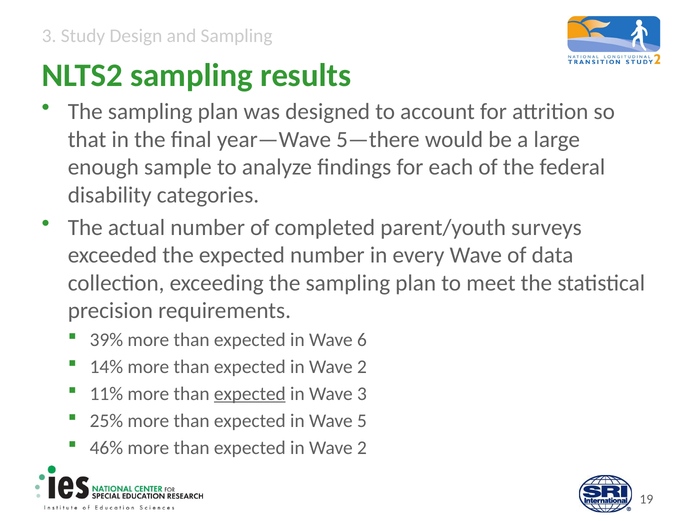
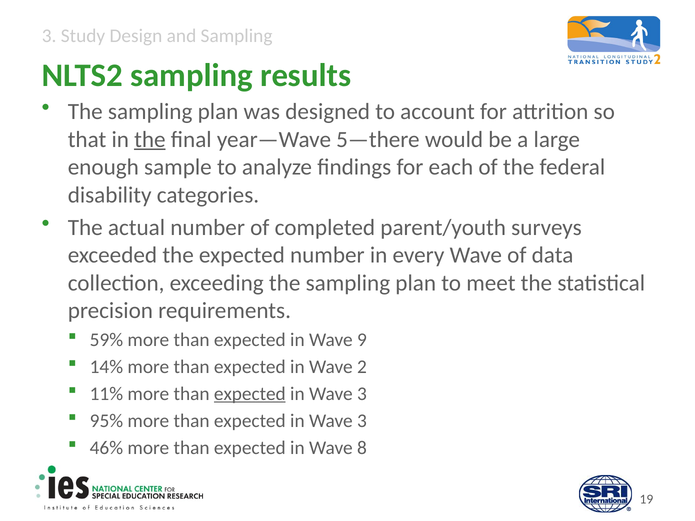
the underline: none -> present (150, 139)
39%: 39% -> 59% (106, 340)
6: 6 -> 9 (362, 340)
25%: 25% -> 95% (106, 421)
5: 5 -> 3 (362, 421)
2: 2 -> 8 (362, 448)
